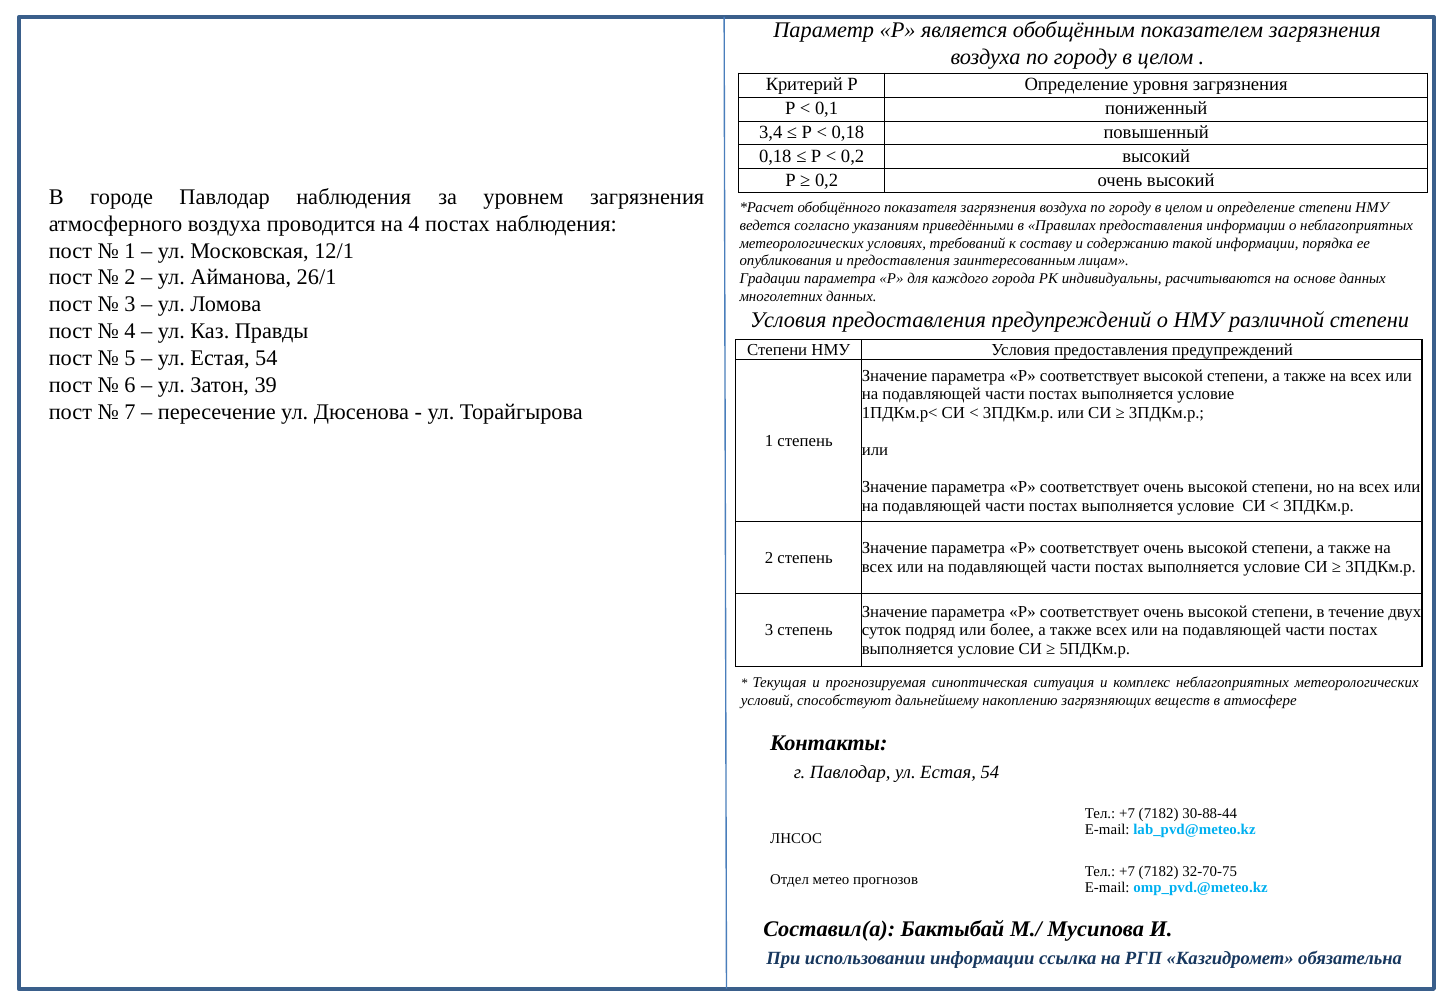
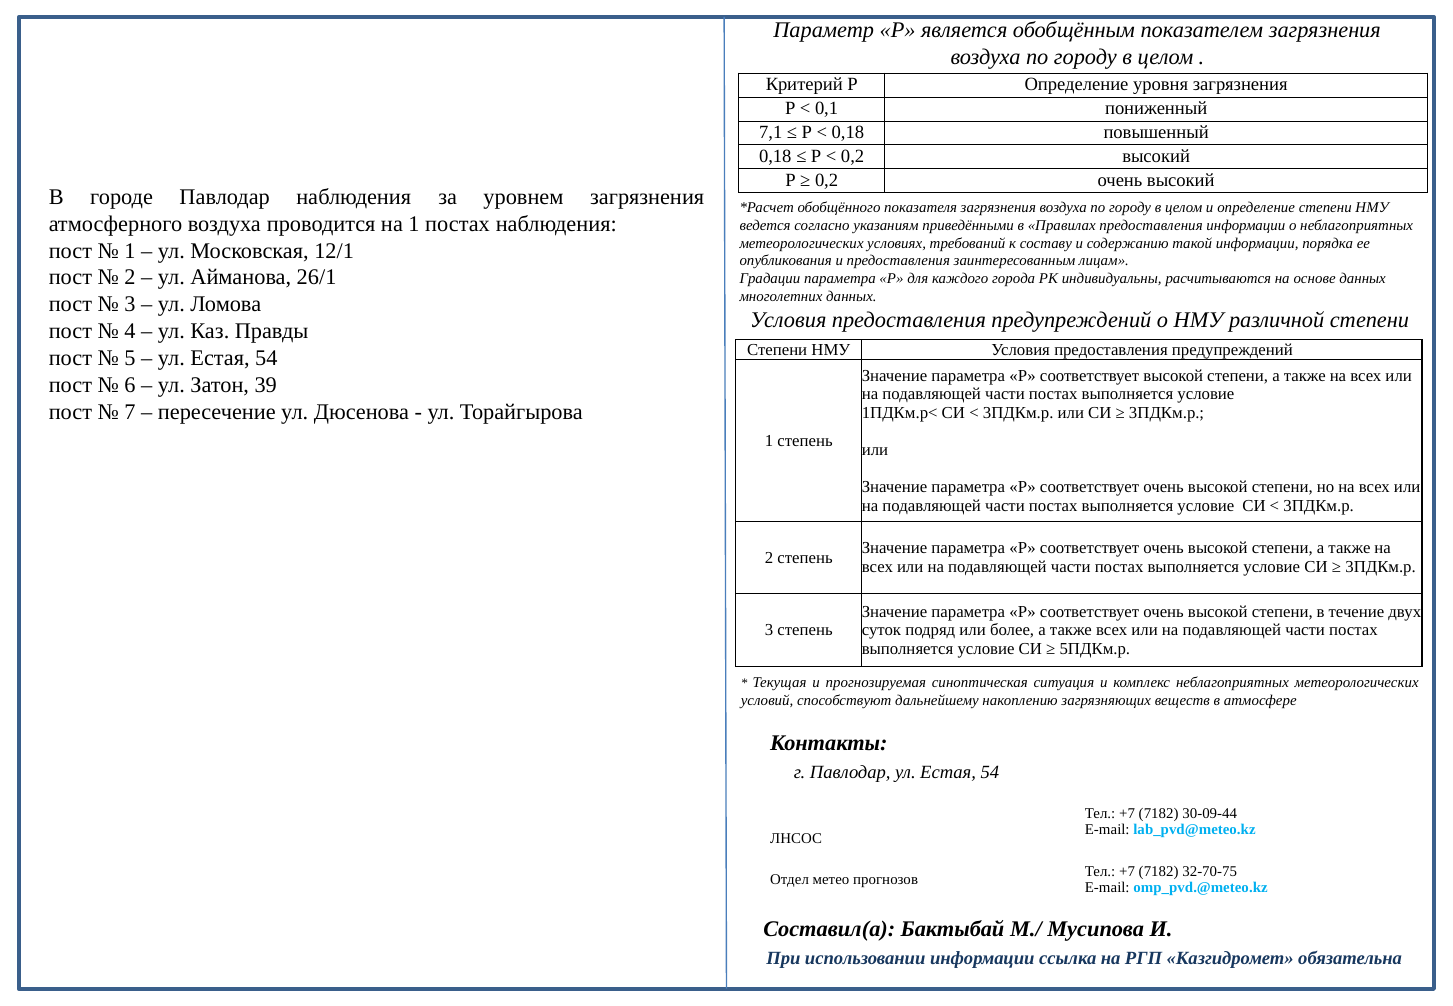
3,4: 3,4 -> 7,1 (771, 133)
на 4: 4 -> 1 (414, 224)
30-88-44: 30-88-44 -> 30-09-44 (1210, 813)
